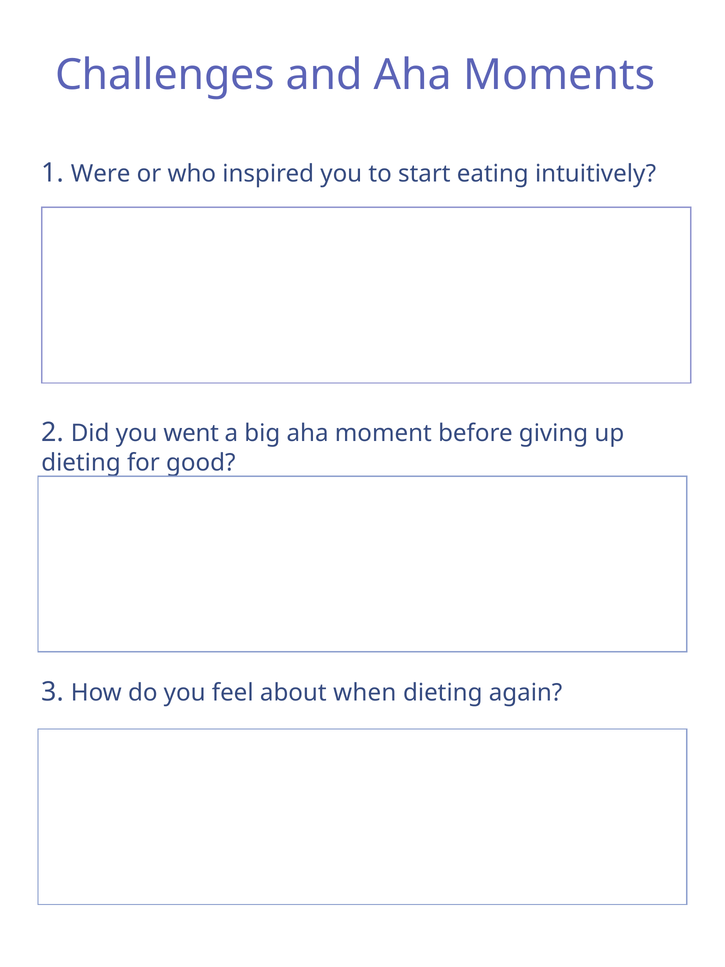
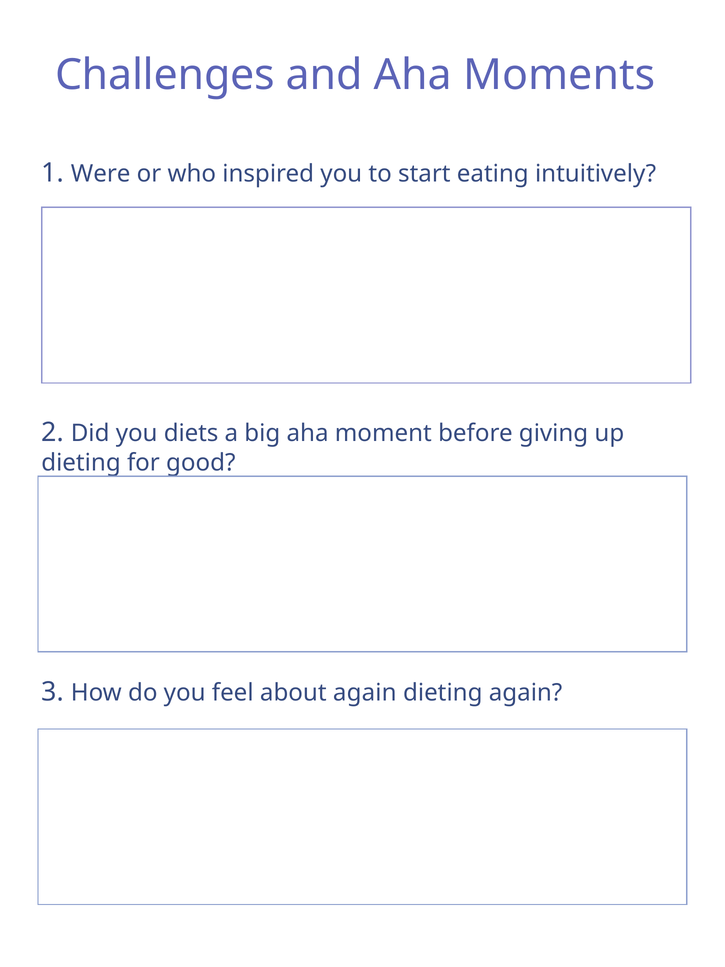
went: went -> diets (191, 433)
about when: when -> again (365, 693)
